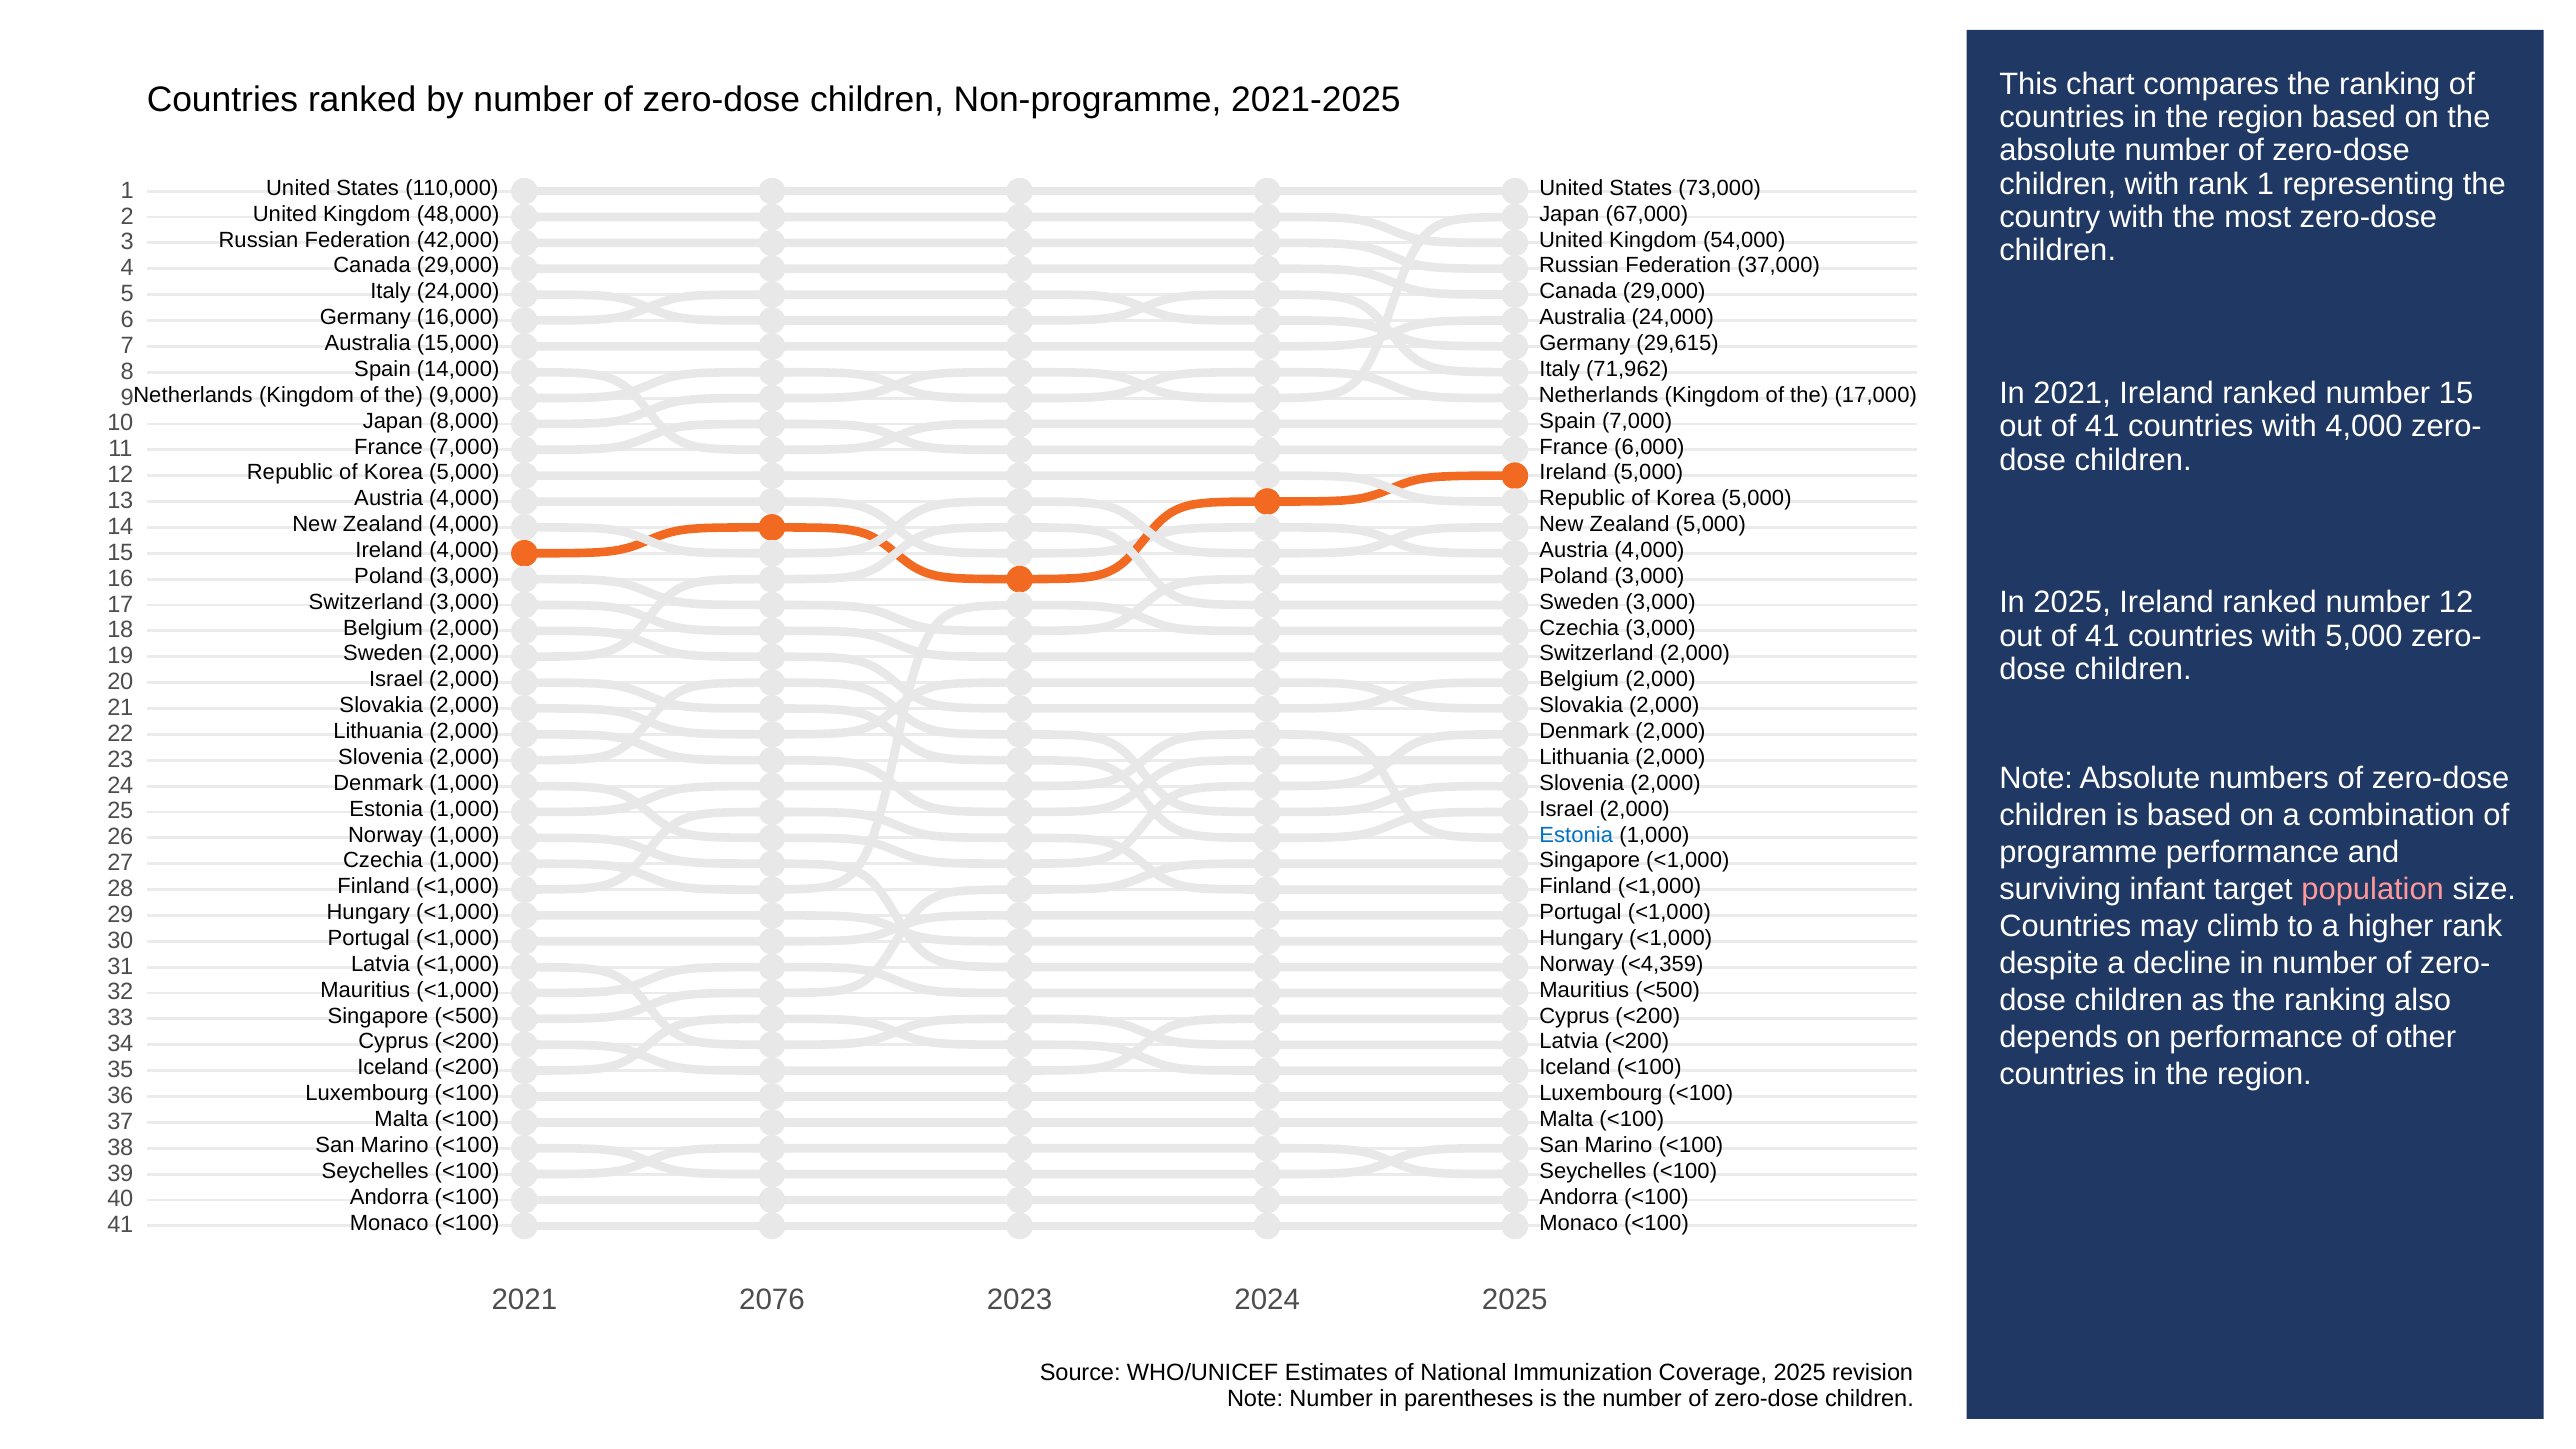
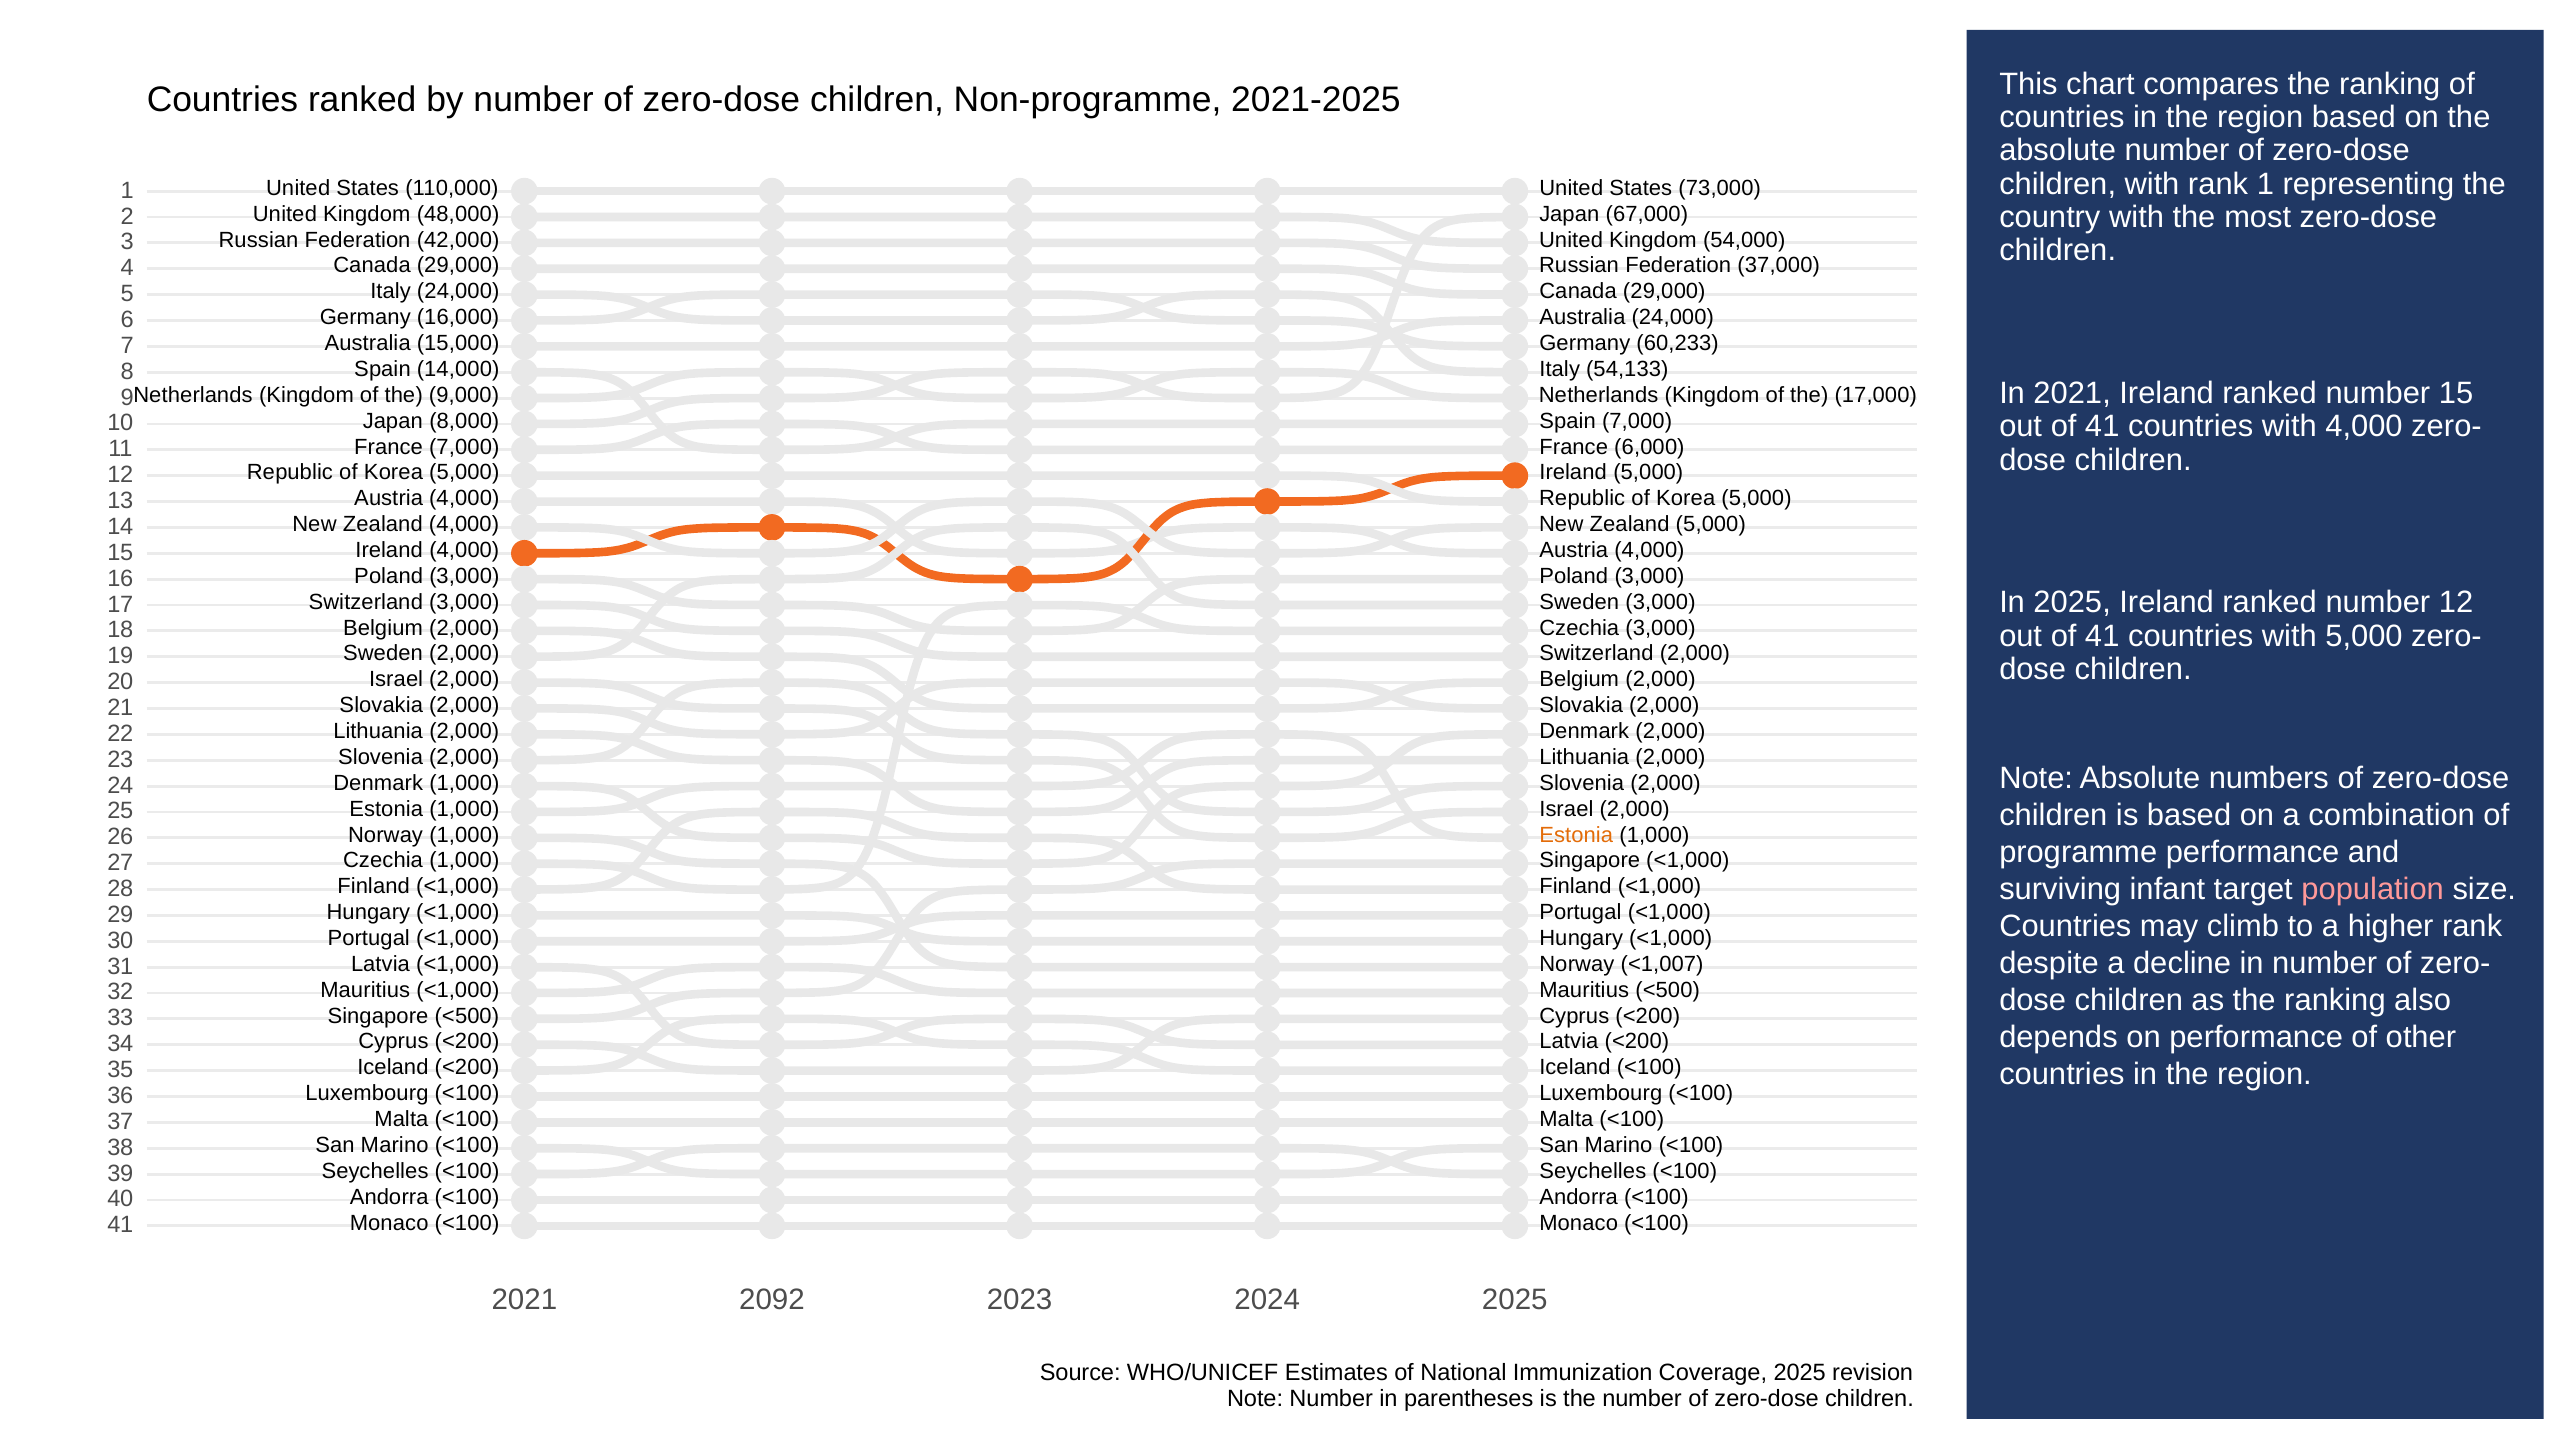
29,615: 29,615 -> 60,233 (1678, 343)
71,962: 71,962 -> 54,133 (1627, 369)
Estonia colour: blue -> orange (1576, 835)
<4,359: <4,359 -> <1,007 (1662, 964)
2076: 2076 -> 2092 (772, 1300)
